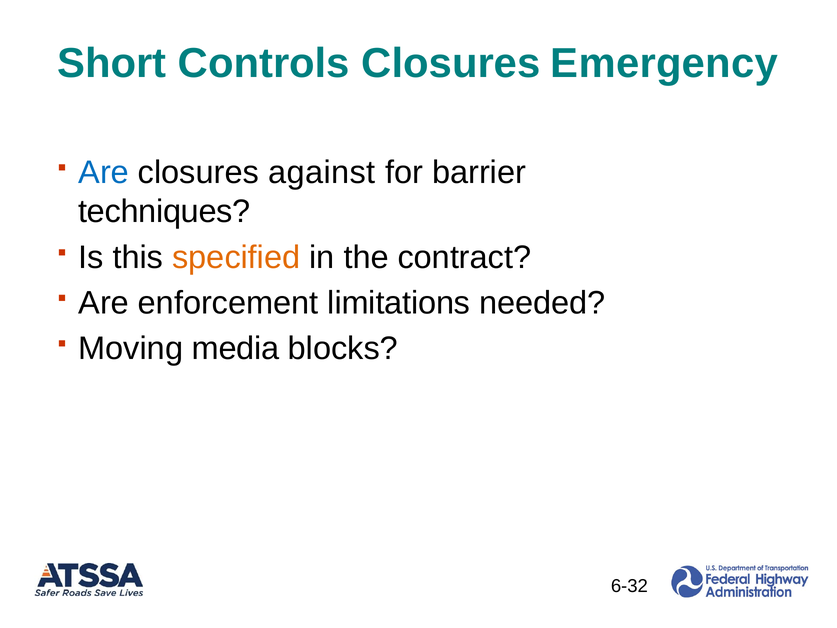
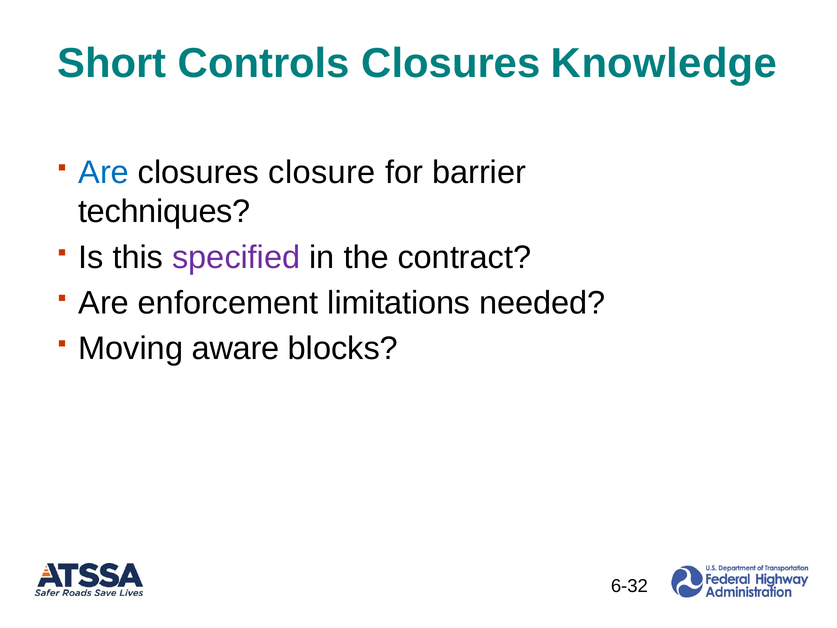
Emergency: Emergency -> Knowledge (664, 64)
against: against -> closure (322, 172)
specified colour: orange -> purple (236, 257)
media: media -> aware (236, 348)
